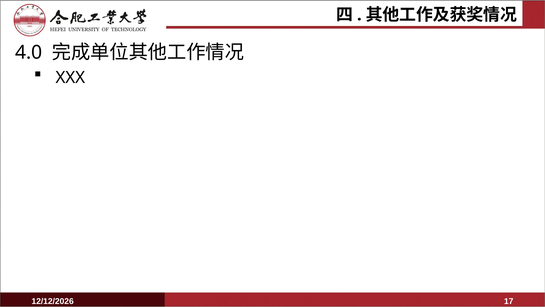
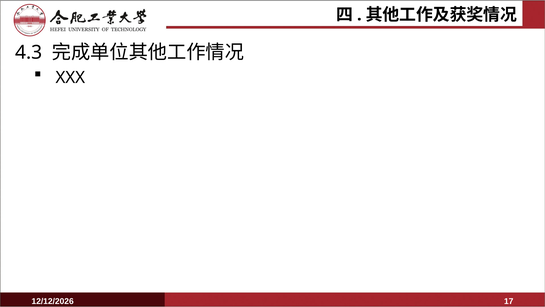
4.0: 4.0 -> 4.3 (29, 53)
